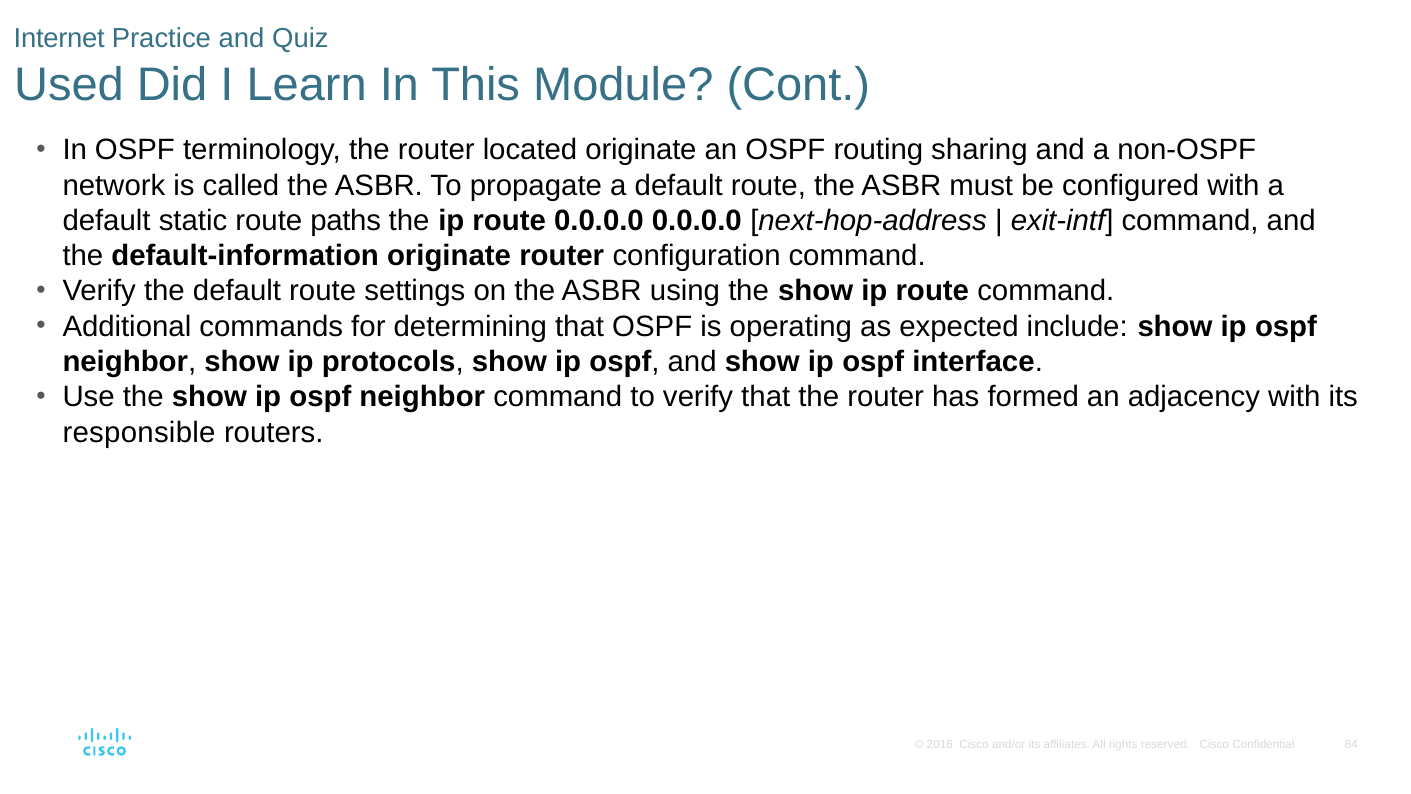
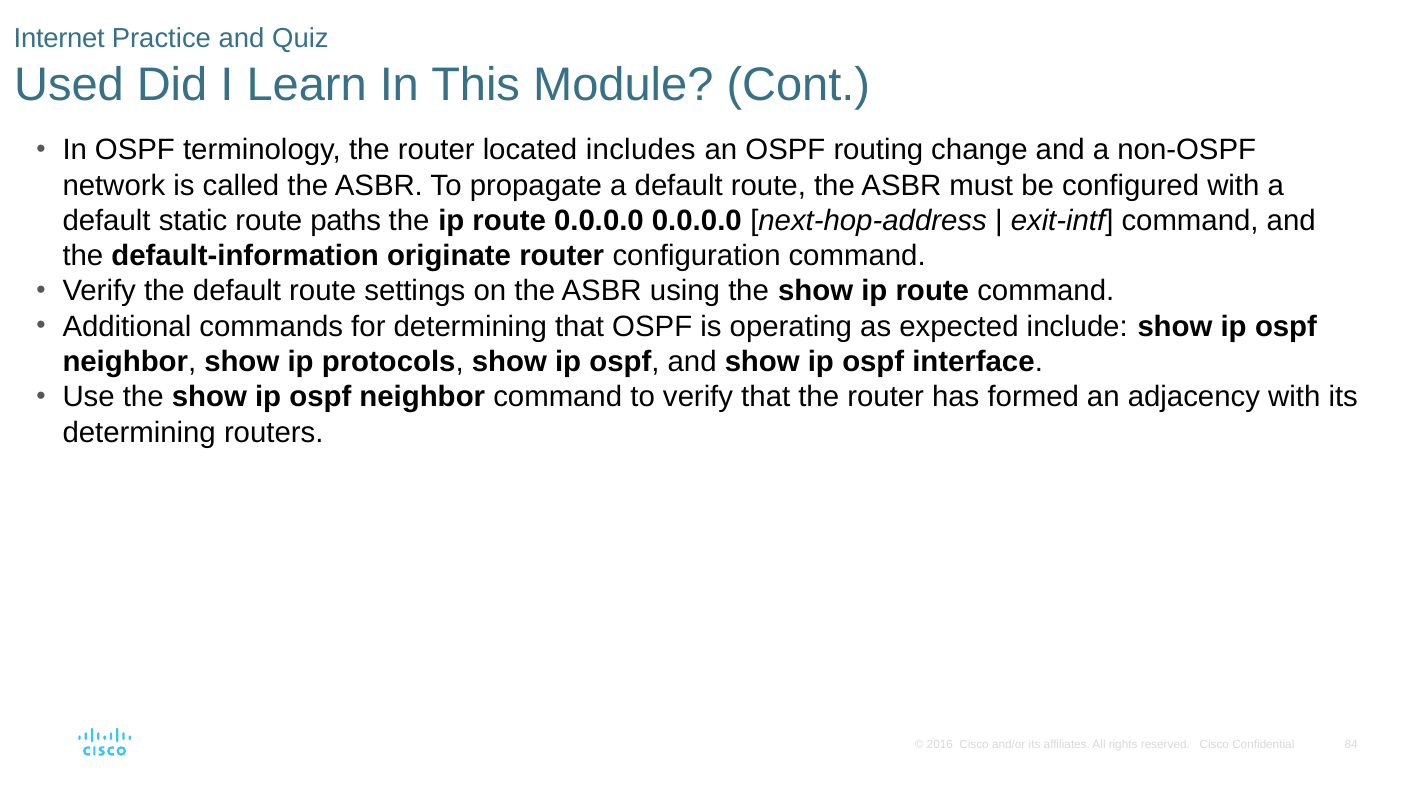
located originate: originate -> includes (641, 150)
sharing: sharing -> change (979, 150)
responsible: responsible -> determining (139, 432)
